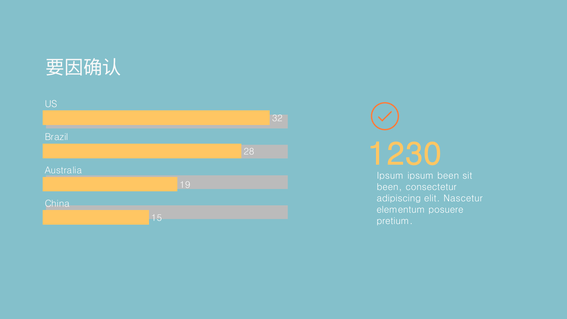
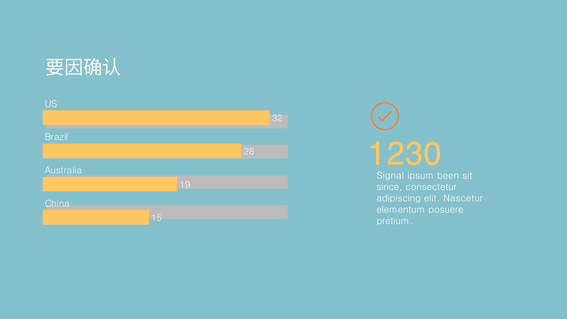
Ipsum: Ipsum -> Signal (390, 176)
been: been -> since (390, 187)
